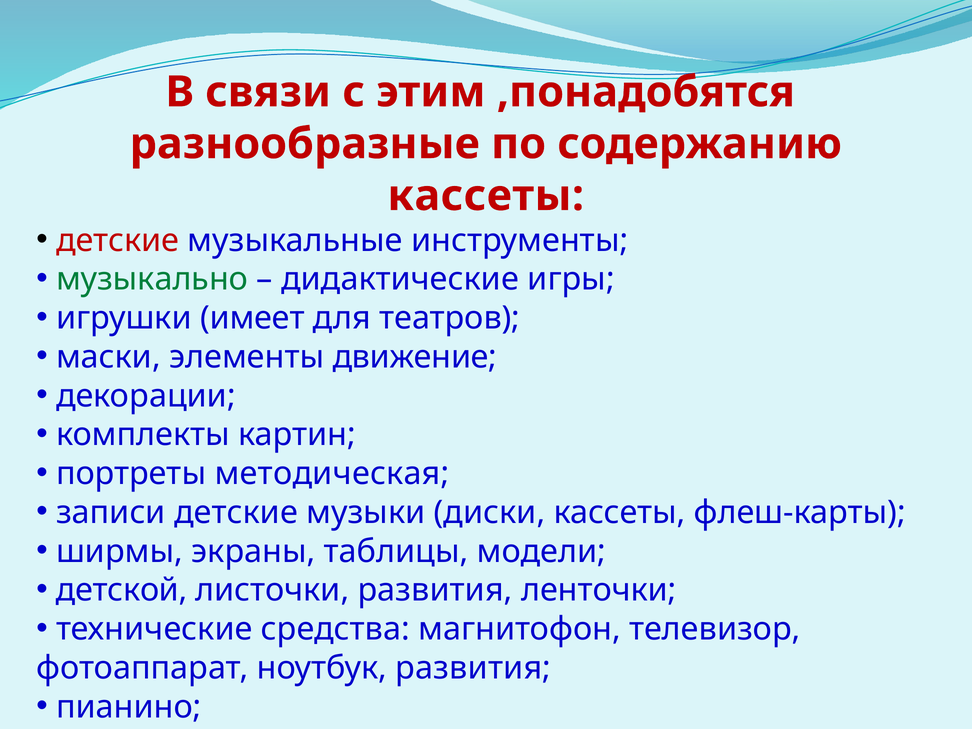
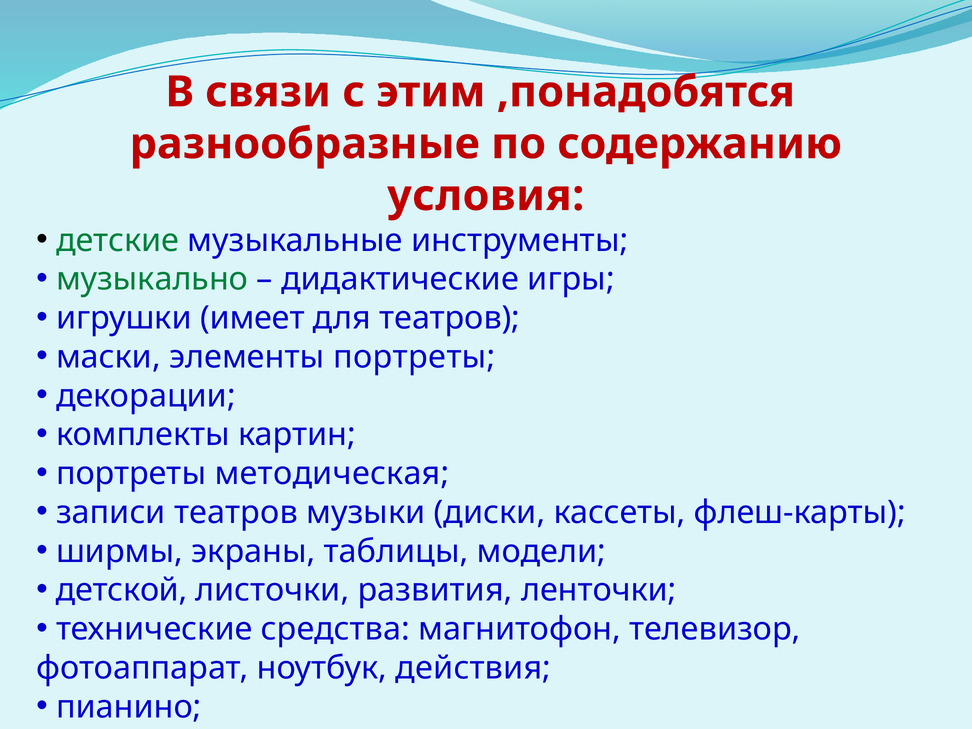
кассеты: кассеты -> условия (486, 196)
детские colour: red -> green (118, 240)
элементы движение: движение -> портреты (414, 357)
записи детские: детские -> театров (236, 513)
ноутбук развития: развития -> действия (473, 668)
